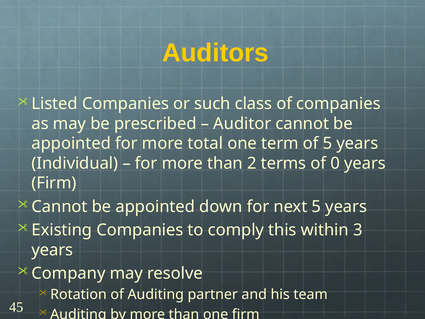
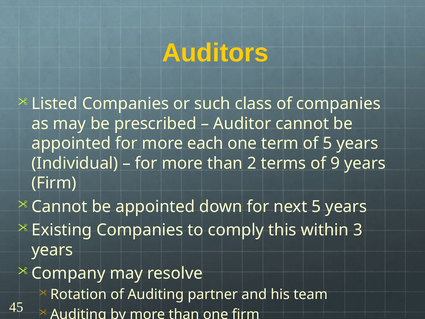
total: total -> each (205, 143)
0: 0 -> 9 (335, 163)
